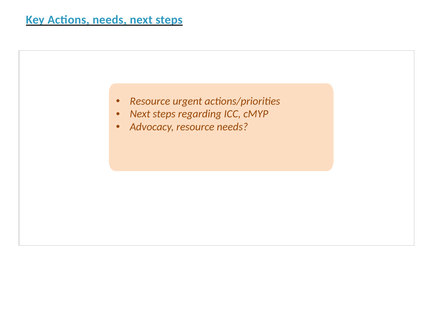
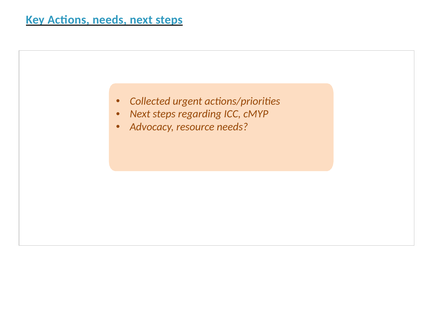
Resource: Resource -> Collected (150, 101)
